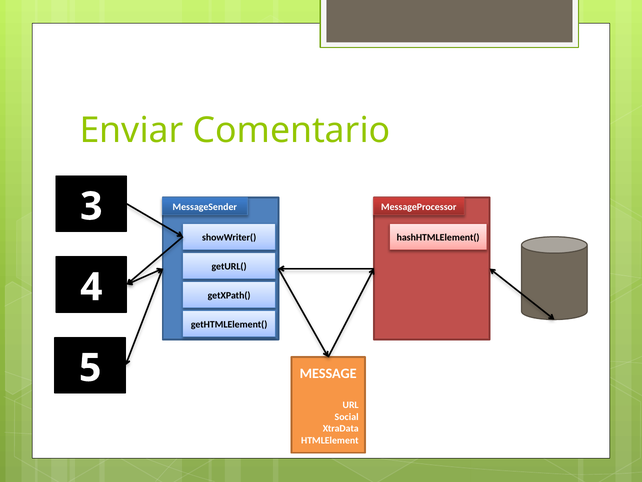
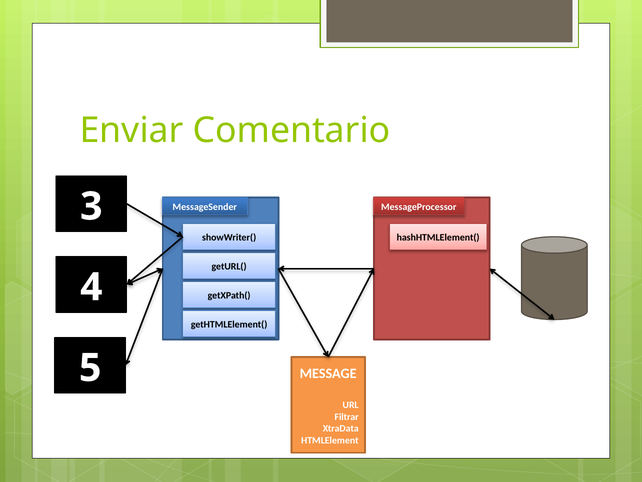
Social: Social -> Filtrar (347, 416)
